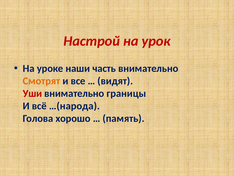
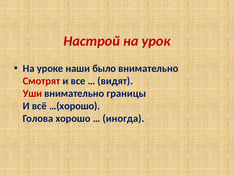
часть: часть -> было (104, 68)
Смотрят colour: orange -> red (42, 81)
…(народа: …(народа -> …(хорошо (75, 106)
память: память -> иногда (123, 118)
